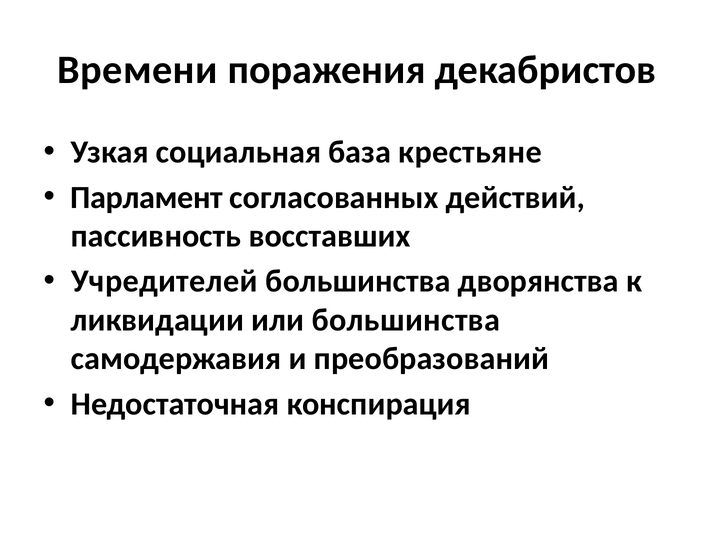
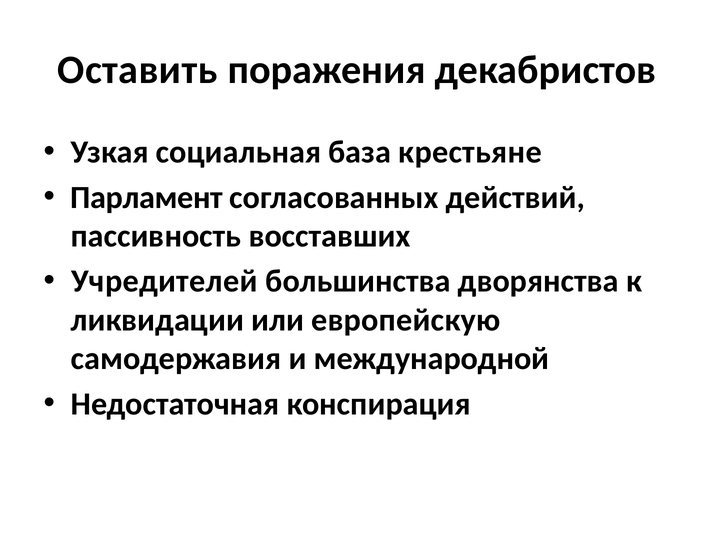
Времени: Времени -> Оставить (138, 70)
или большинства: большинства -> европейскую (406, 320)
преобразований: преобразований -> международной (432, 359)
